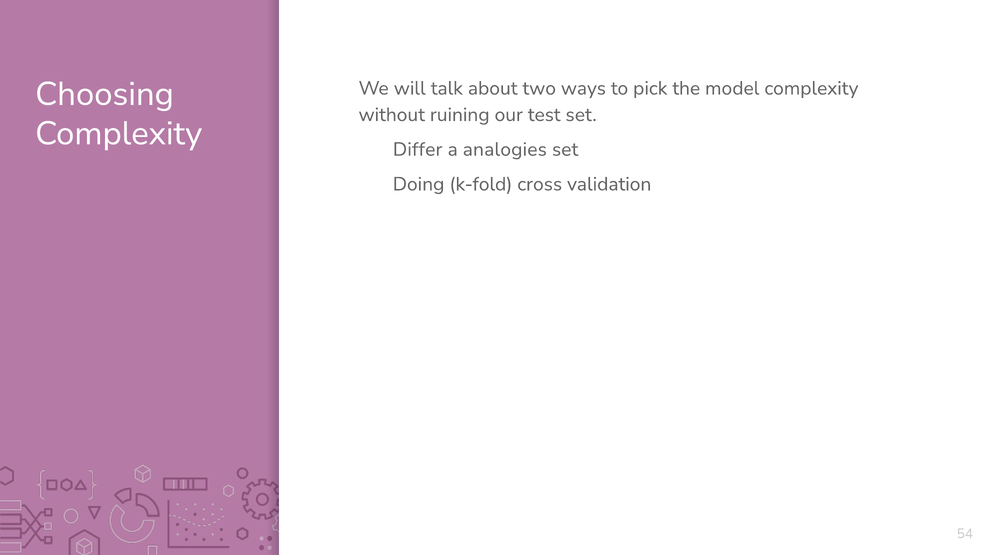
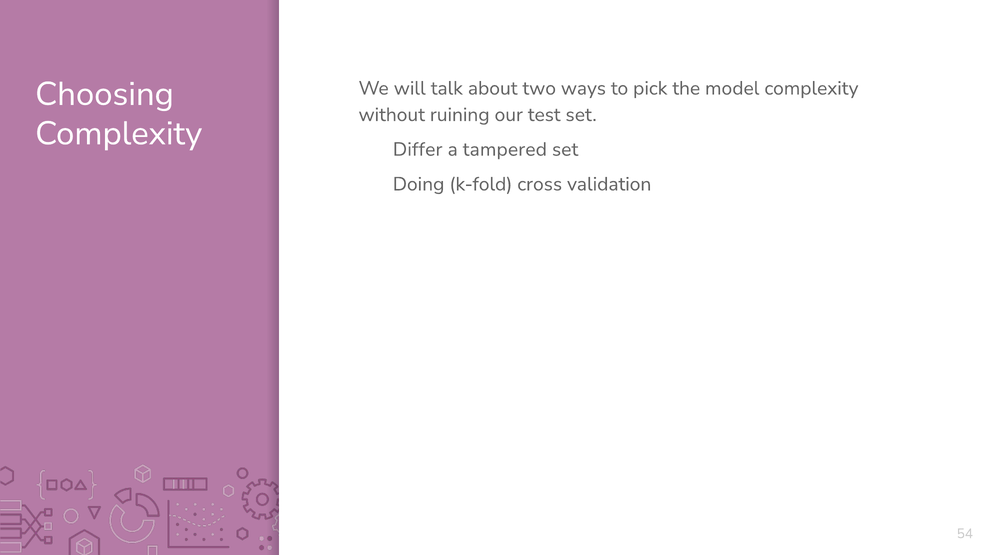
analogies: analogies -> tampered (505, 149)
